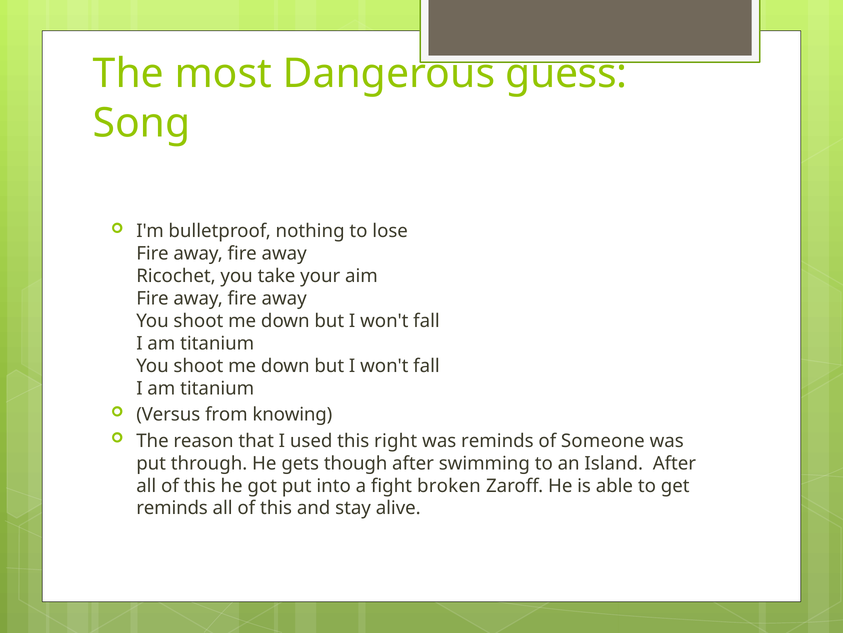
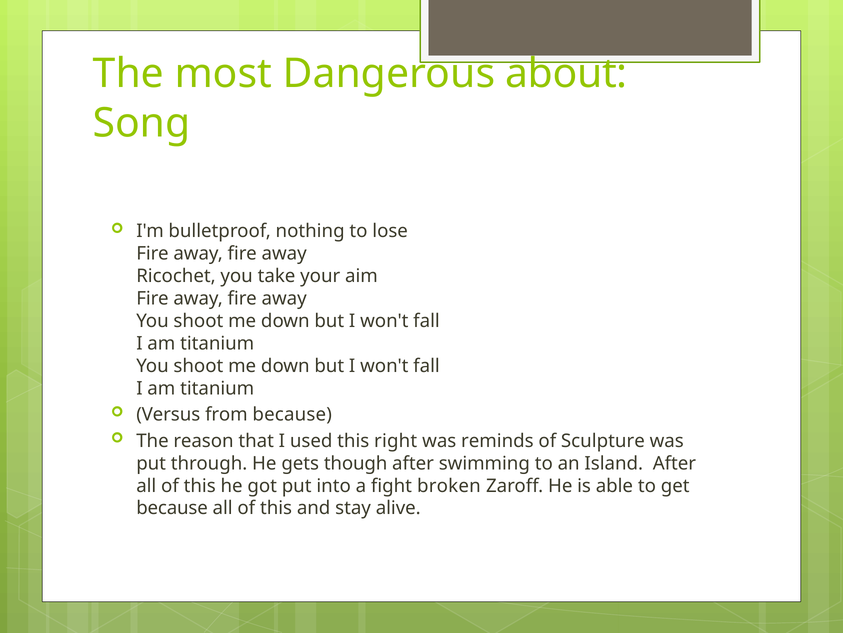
guess: guess -> about (566, 74)
from knowing: knowing -> because (292, 414)
Someone: Someone -> Sculpture (603, 440)
reminds: reminds -> because (172, 508)
